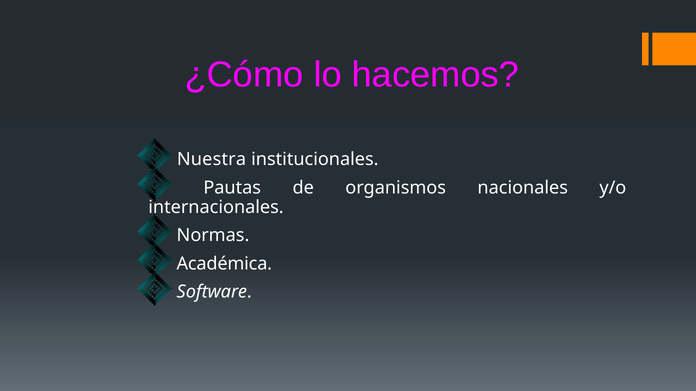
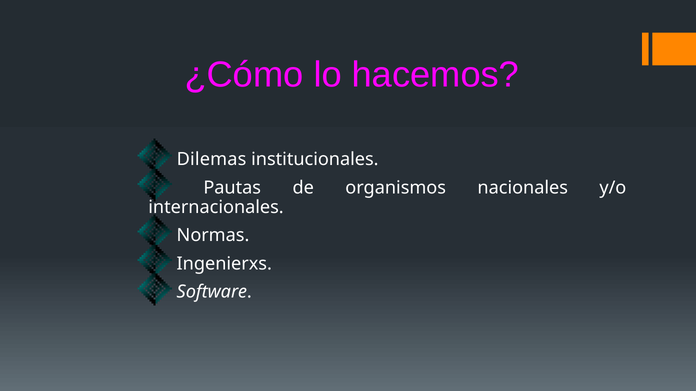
Nuestra: Nuestra -> Dilemas (211, 160)
Académica: Académica -> Ingenierxs (224, 264)
